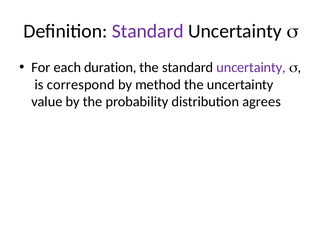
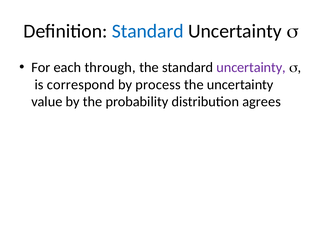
Standard colour: purple -> blue (148, 31)
duration: duration -> through (110, 68)
method: method -> process (158, 85)
